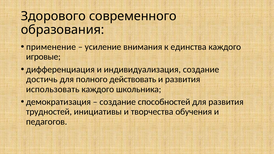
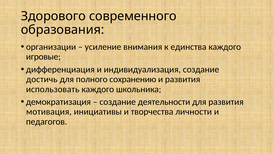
применение: применение -> организации (51, 47)
действовать: действовать -> сохранению (133, 79)
способностей: способностей -> деятельности (164, 102)
трудностей: трудностей -> мотивация (49, 112)
обучения: обучения -> личности (194, 112)
